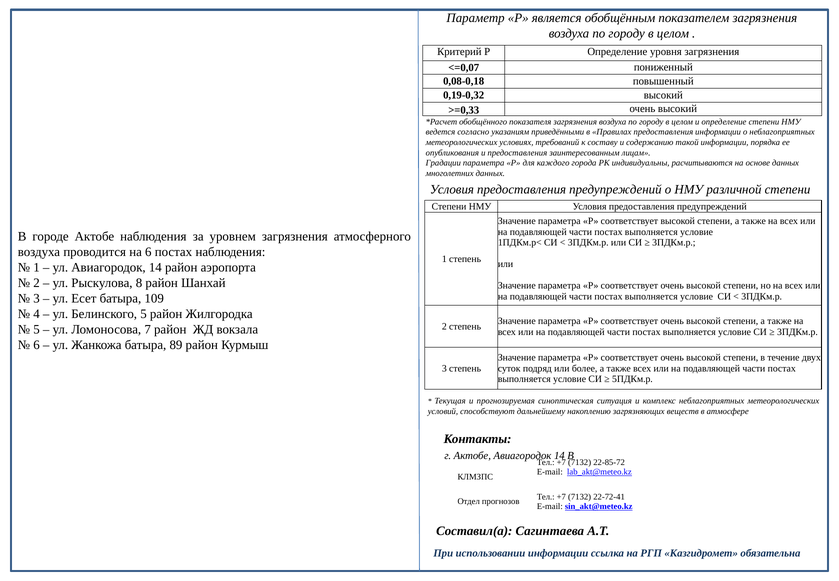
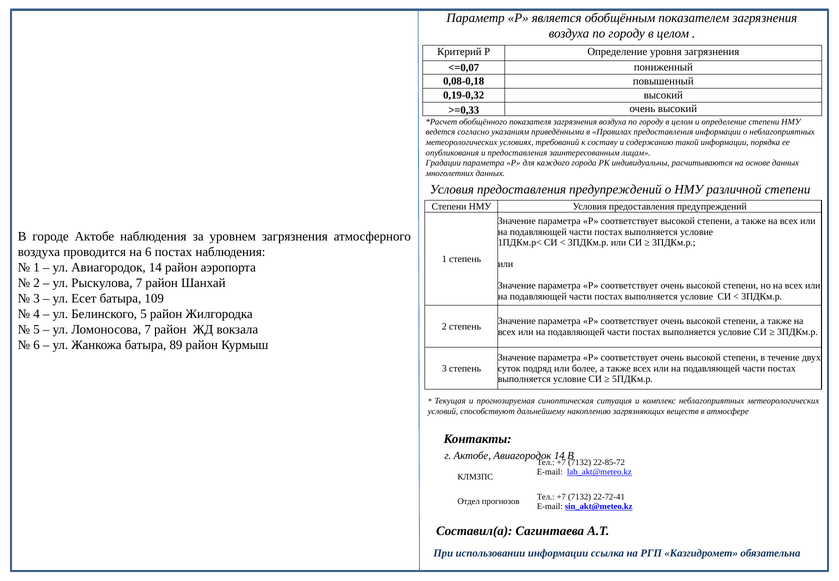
Рыскулова 8: 8 -> 7 (139, 283)
